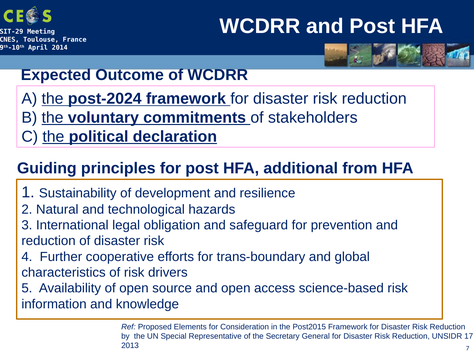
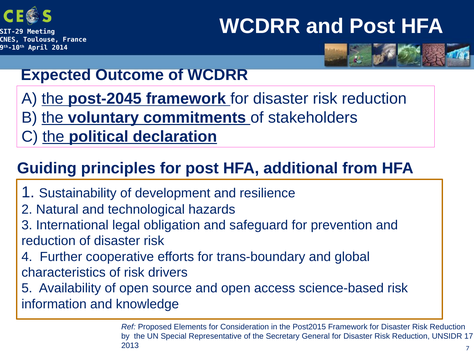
post‐2024: post‐2024 -> post‐2045 (105, 99)
